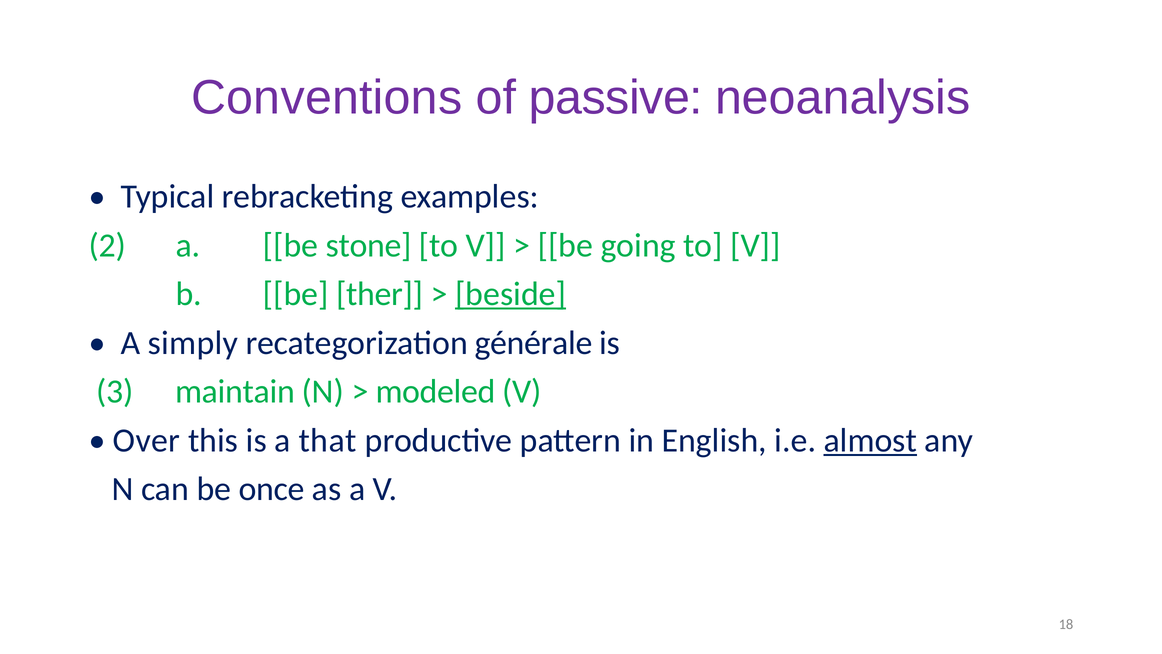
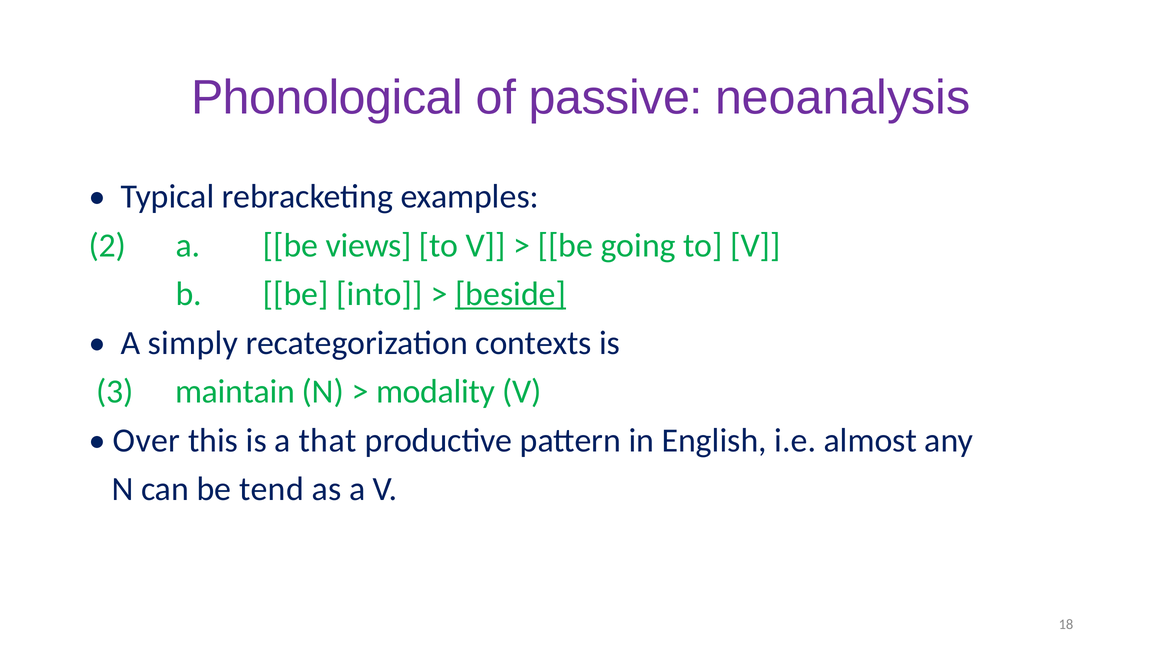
Conventions: Conventions -> Phonological (327, 98)
stone: stone -> views (369, 245)
ther: ther -> into (380, 294)
générale: générale -> contexts (534, 343)
modeled: modeled -> modality (435, 391)
almost underline: present -> none (870, 440)
once: once -> tend (271, 489)
